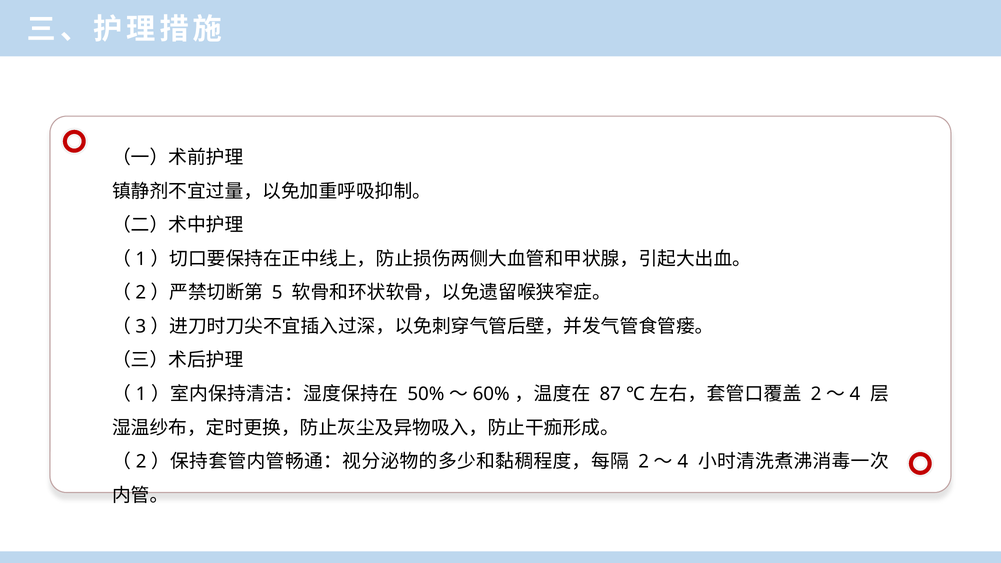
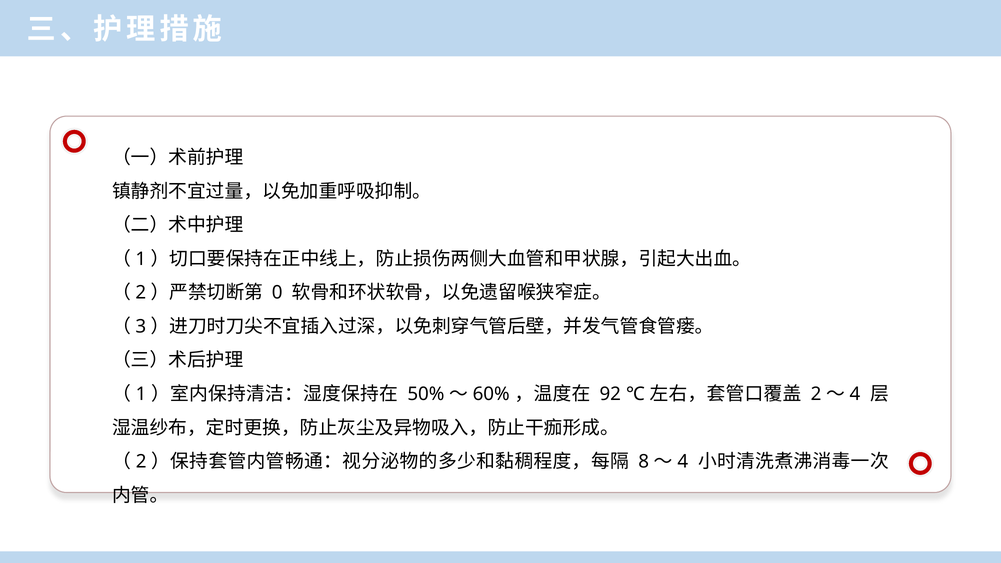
5: 5 -> 0 (277, 293)
87: 87 -> 92 (610, 394)
2: 2 -> 8 (644, 462)
